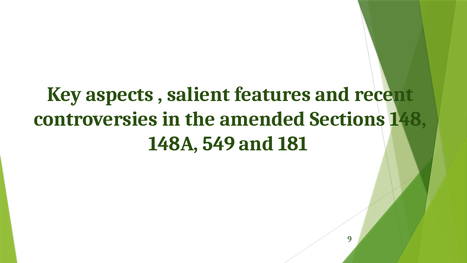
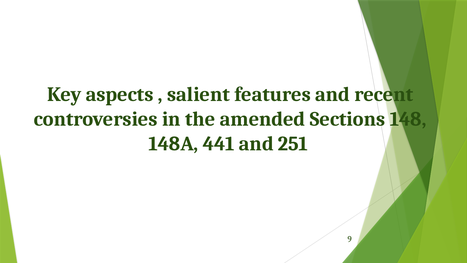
549: 549 -> 441 (219, 143)
181: 181 -> 251 (293, 143)
